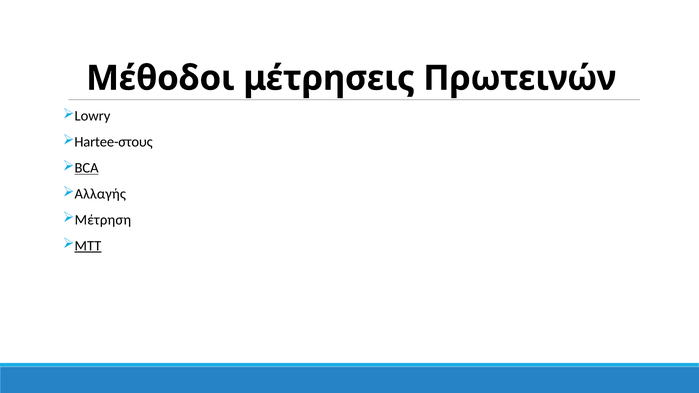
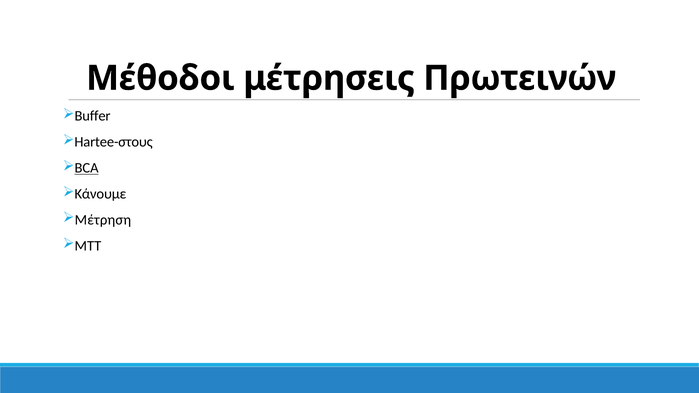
Lowry: Lowry -> Buffer (93, 116)
Αλλαγής: Αλλαγής -> Κάνουμε (100, 194)
MTT underline: present -> none (88, 246)
